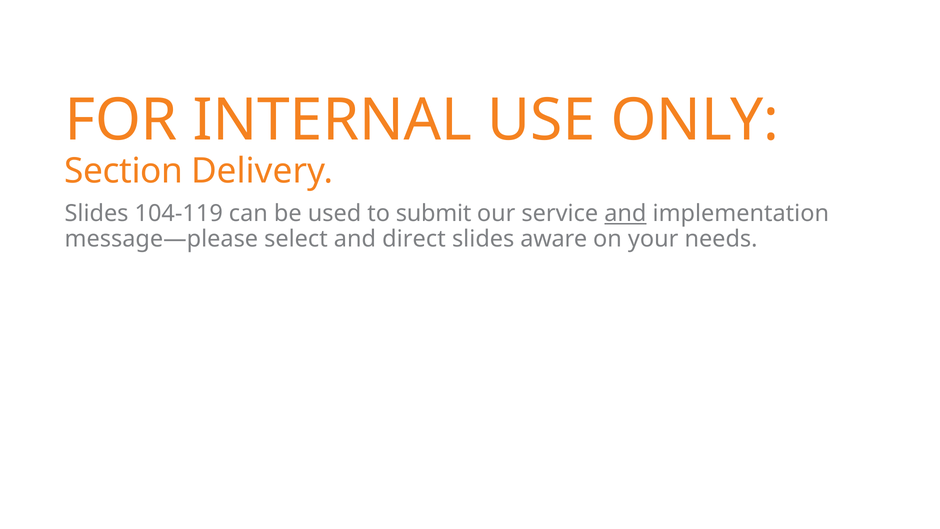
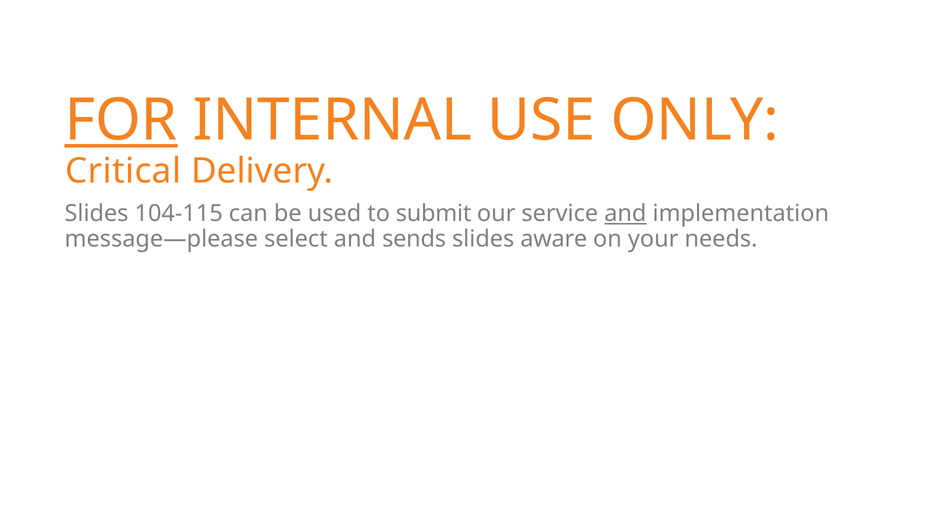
FOR underline: none -> present (121, 120)
Section: Section -> Critical (123, 171)
104-119: 104-119 -> 104-115 (179, 213)
direct: direct -> sends (414, 239)
